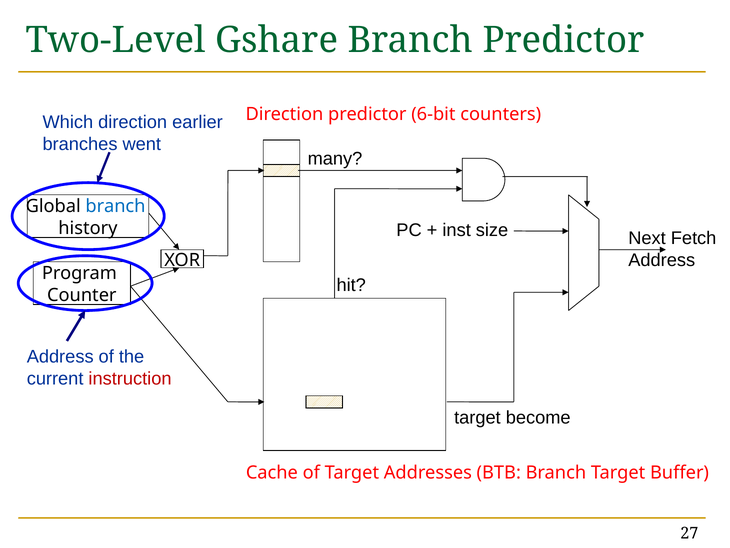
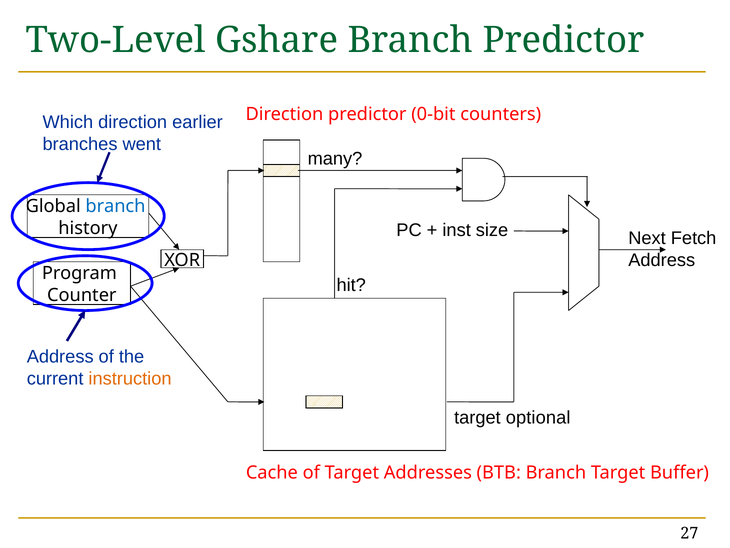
6-bit: 6-bit -> 0-bit (433, 114)
instruction colour: red -> orange (130, 378)
become: become -> optional (538, 417)
